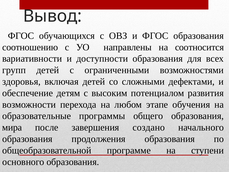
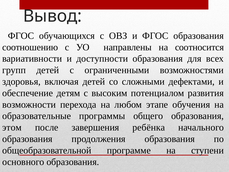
мира: мира -> этом (12, 127)
создано: создано -> ребёнка (149, 127)
